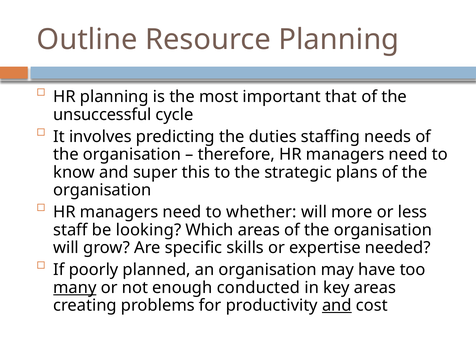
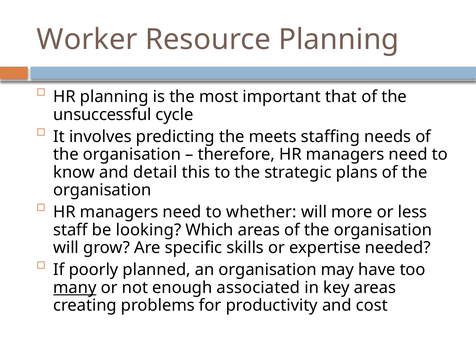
Outline: Outline -> Worker (87, 40)
duties: duties -> meets (273, 137)
super: super -> detail (155, 172)
conducted: conducted -> associated (258, 288)
and underline: present -> none (337, 305)
